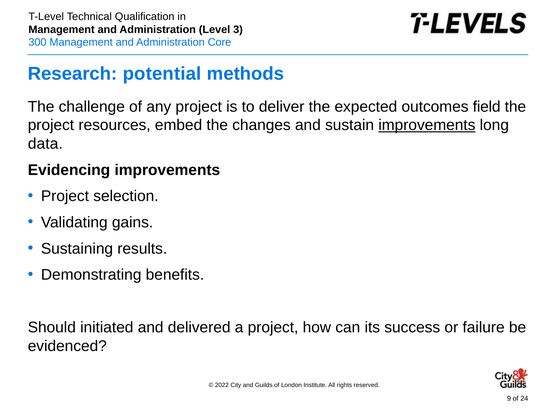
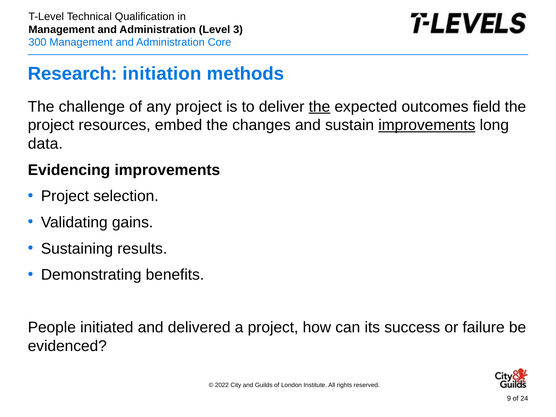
potential: potential -> initiation (162, 74)
the underline: none -> present (319, 107)
Should: Should -> People (52, 327)
